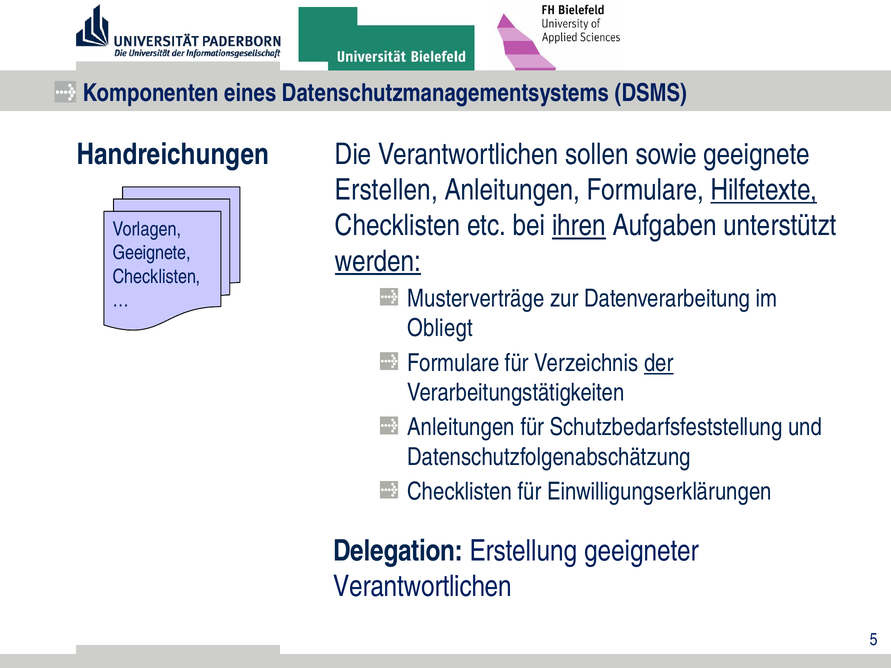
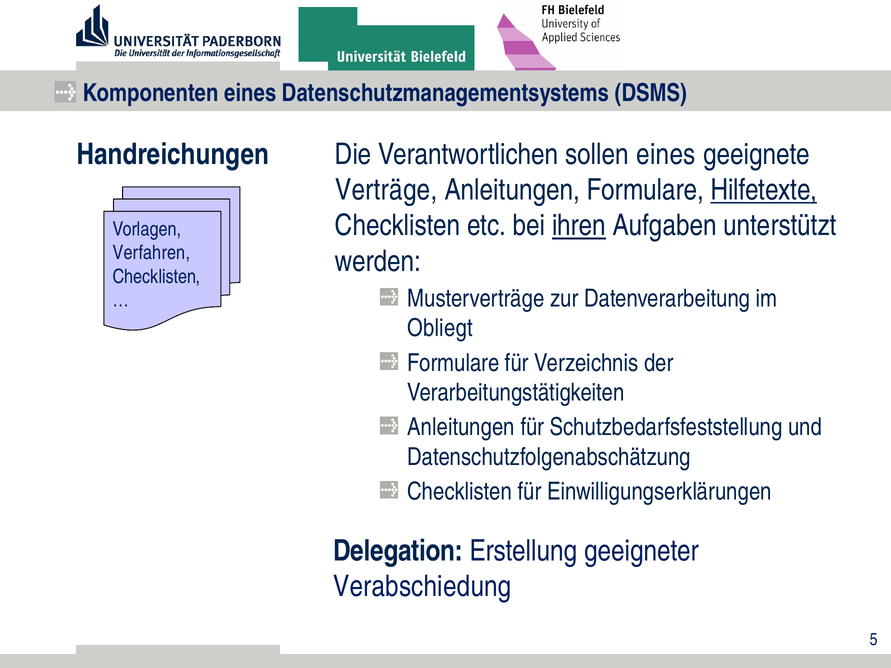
sollen sowie: sowie -> eines (666, 154)
Erstellen: Erstellen -> Verträge (386, 190)
Geeignete: Geeignete -> Verfahren (151, 253)
werden underline: present -> none (378, 261)
der underline: present -> none (659, 363)
Verantwortlichen: Verantwortlichen -> Verabschiedung (422, 587)
